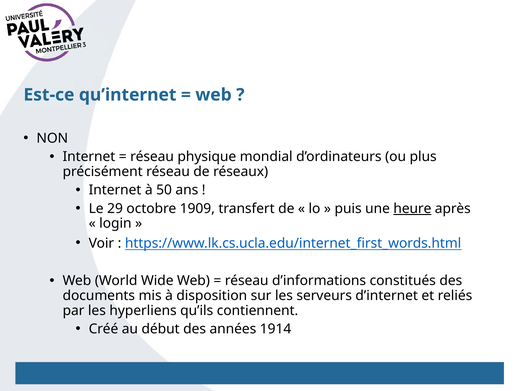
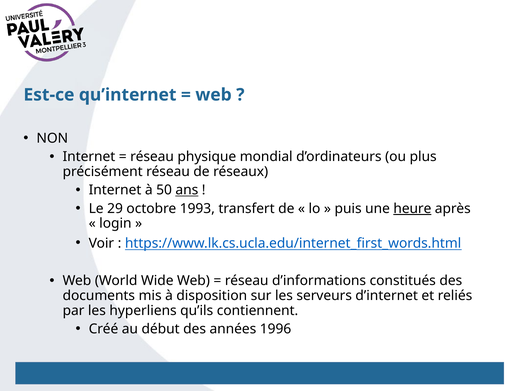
ans underline: none -> present (187, 190)
1909: 1909 -> 1993 (197, 209)
1914: 1914 -> 1996 (276, 329)
